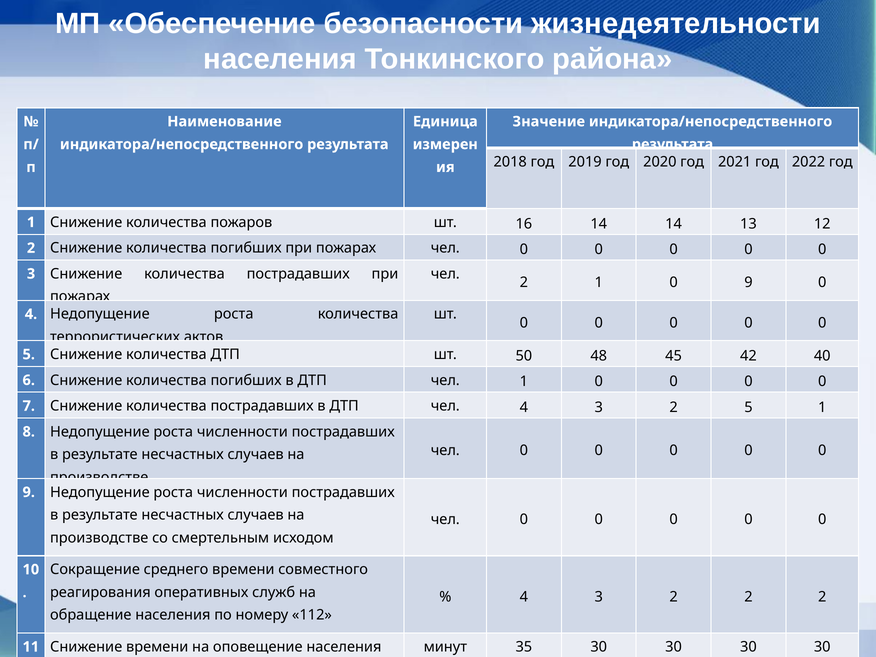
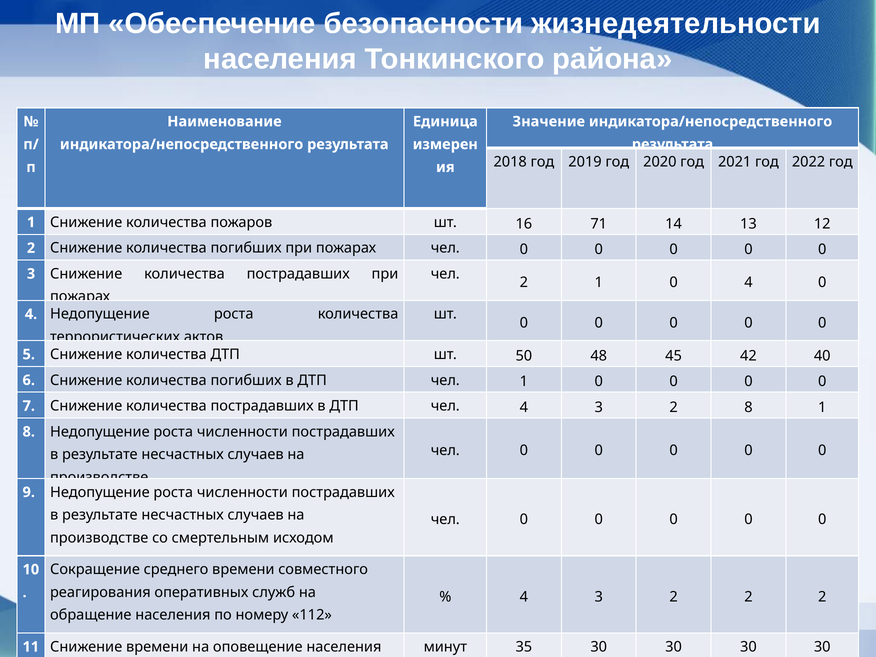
16 14: 14 -> 71 (599, 224)
1 0 9: 9 -> 4 (748, 283)
2 5: 5 -> 8 (748, 407)
